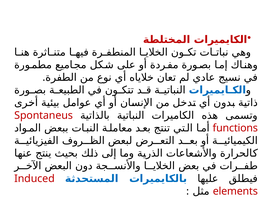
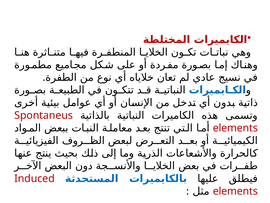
functions: functions -> elements (235, 128)
